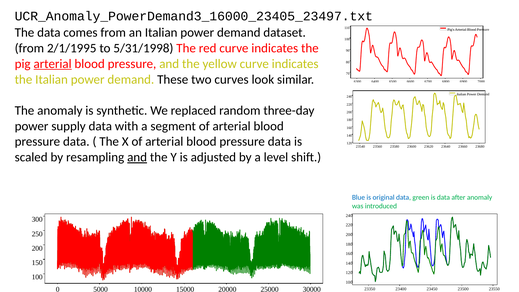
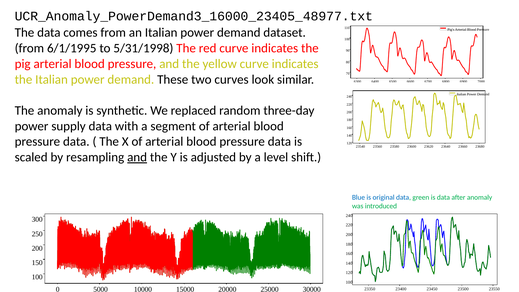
UCR_Anomaly_PowerDemand3_16000_23405_23497.txt: UCR_Anomaly_PowerDemand3_16000_23405_23497.txt -> UCR_Anomaly_PowerDemand3_16000_23405_48977.txt (194, 16)
2/1/1995: 2/1/1995 -> 6/1/1995 (72, 48)
arterial underline: present -> none (53, 64)
